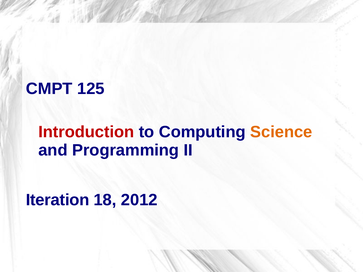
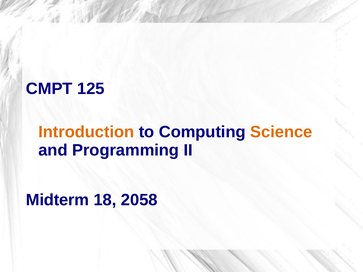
Introduction colour: red -> orange (86, 132)
Iteration: Iteration -> Midterm (58, 200)
2012: 2012 -> 2058 (139, 200)
